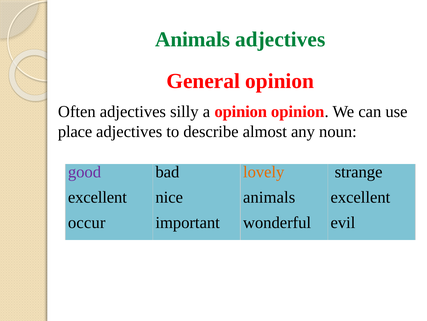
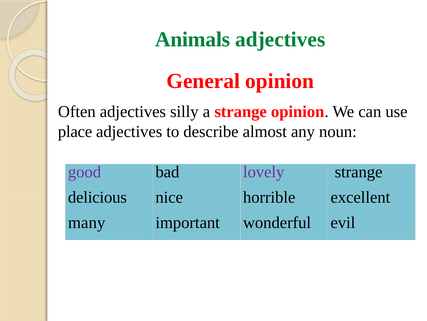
a opinion: opinion -> strange (241, 111)
lovely colour: orange -> purple (264, 172)
excellent: excellent -> delicious (97, 197)
nice animals: animals -> horrible (269, 197)
occur: occur -> many (87, 222)
